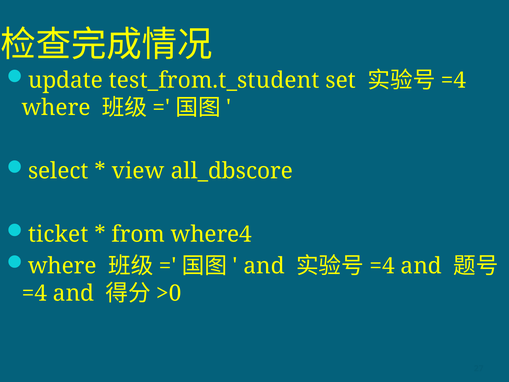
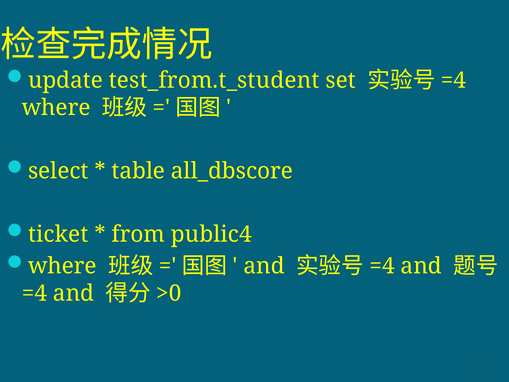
view: view -> table (138, 171)
where4: where4 -> public4 (211, 234)
